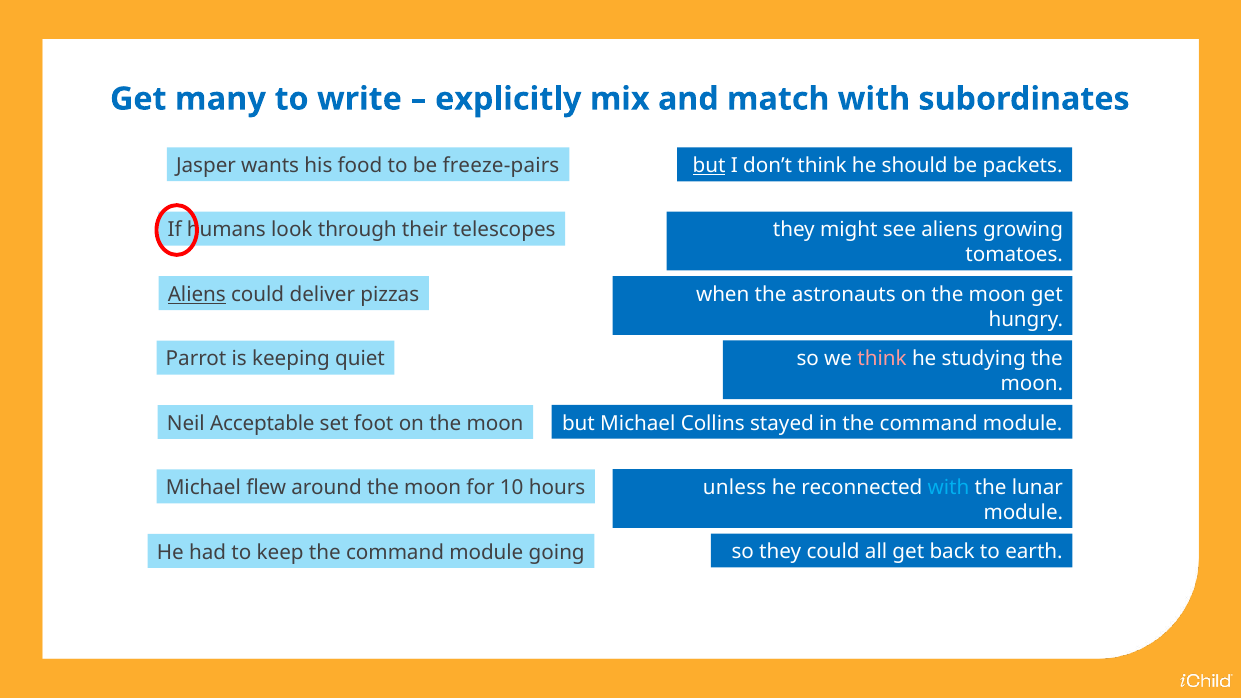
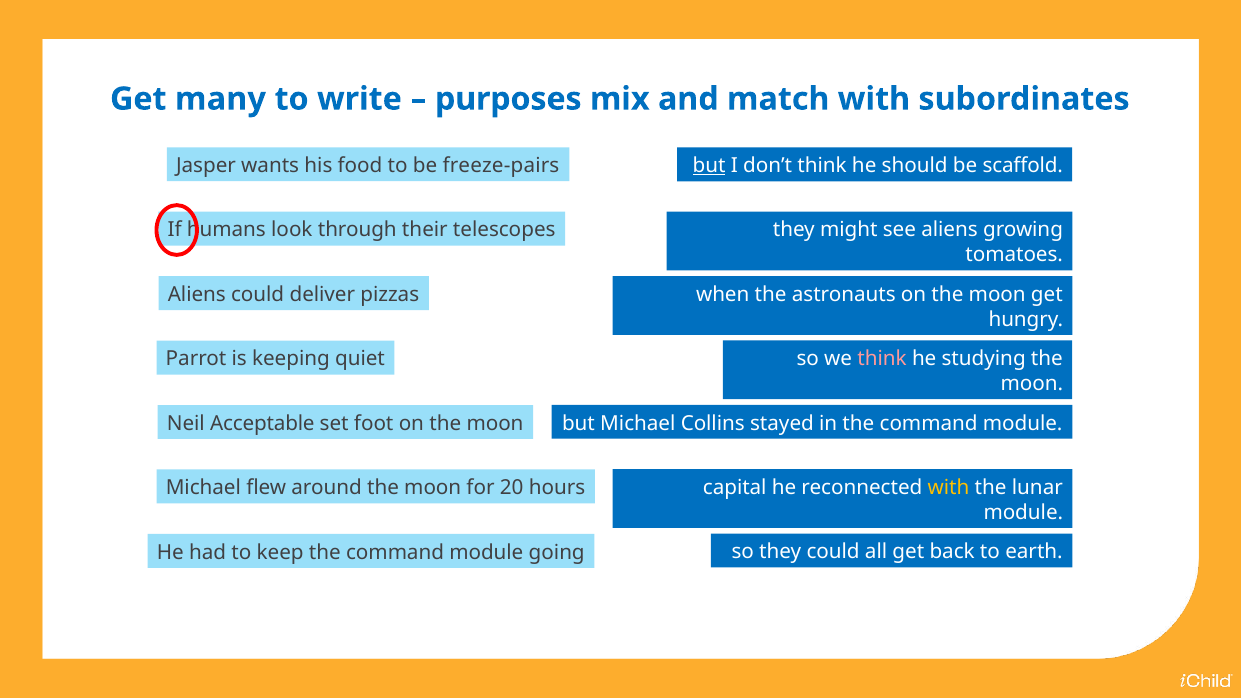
explicitly: explicitly -> purposes (508, 99)
packets: packets -> scaffold (1023, 166)
Aliens underline: present -> none (197, 295)
unless: unless -> capital (735, 488)
with colour: light blue -> yellow (949, 488)
10: 10 -> 20 (512, 488)
